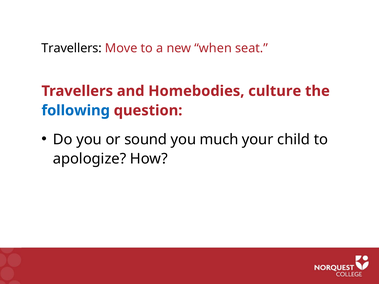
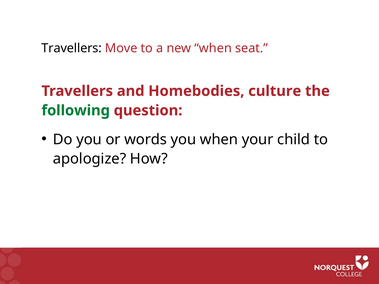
following colour: blue -> green (76, 111)
sound: sound -> words (146, 140)
you much: much -> when (219, 140)
